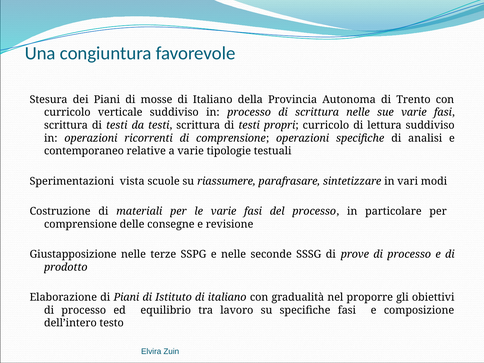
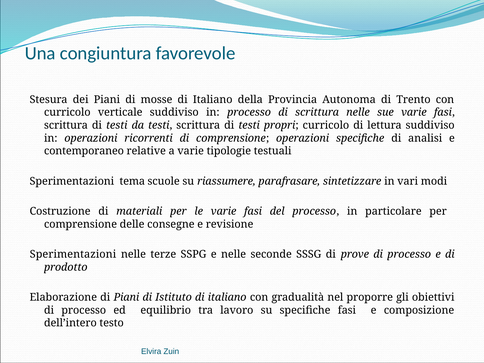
vista: vista -> tema (132, 181)
Giustapposizione: Giustapposizione -> Sperimentazioni (73, 254)
